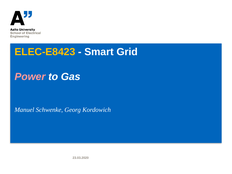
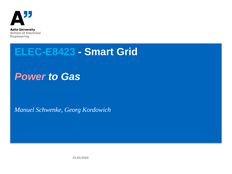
ELEC-E8423 colour: yellow -> light blue (45, 52)
